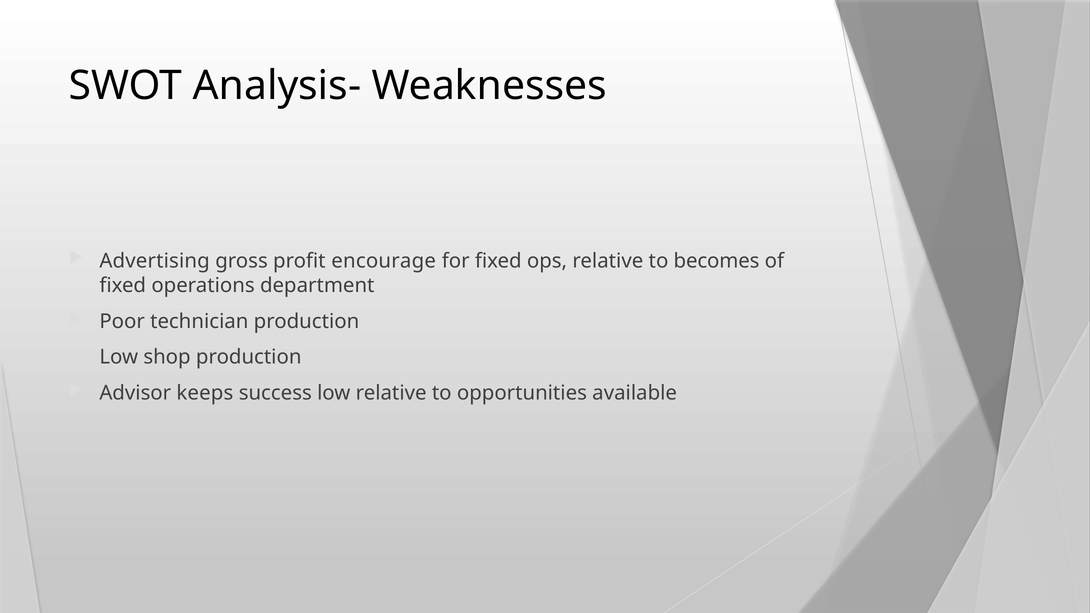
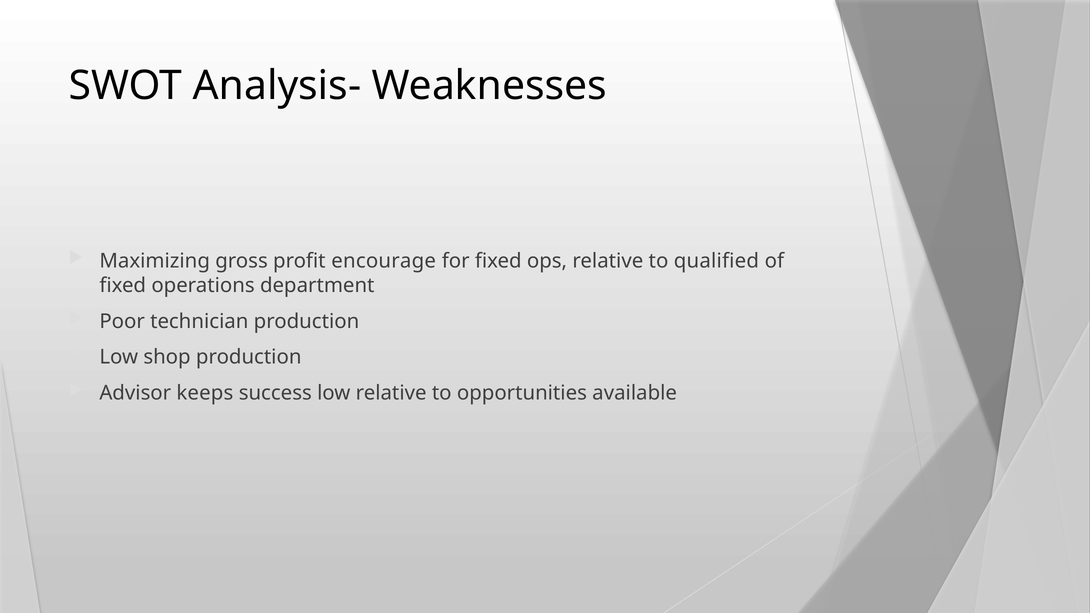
Advertising: Advertising -> Maximizing (155, 261)
becomes: becomes -> qualified (716, 261)
